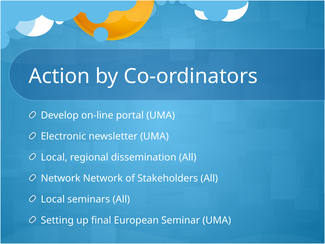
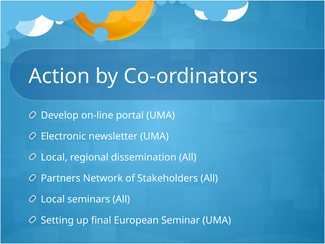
Network: Network -> Partners (61, 178)
